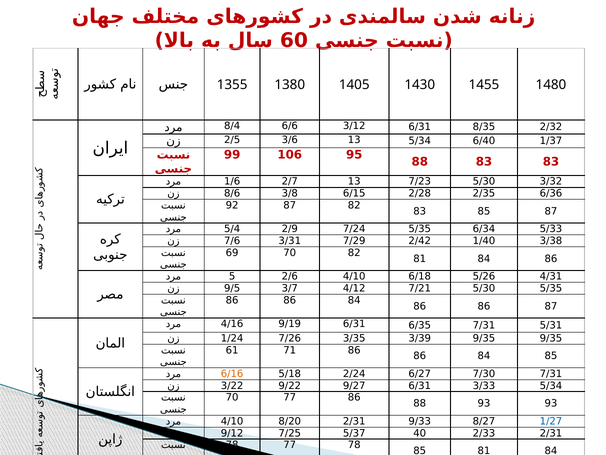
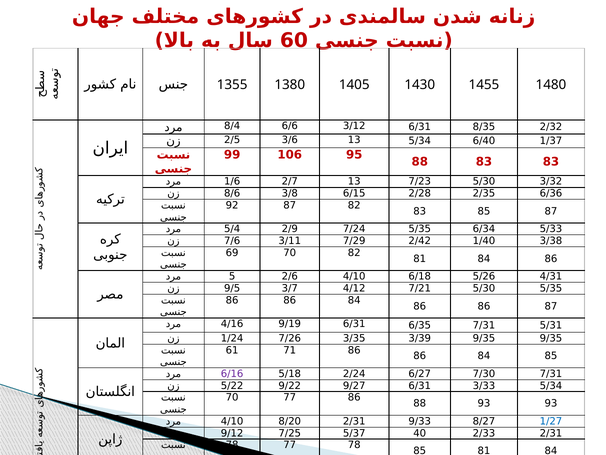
7/6 3/31: 3/31 -> 3/11 (290, 241)
6/16 colour: orange -> purple (232, 374)
3/22: 3/22 -> 5/22 (232, 385)
